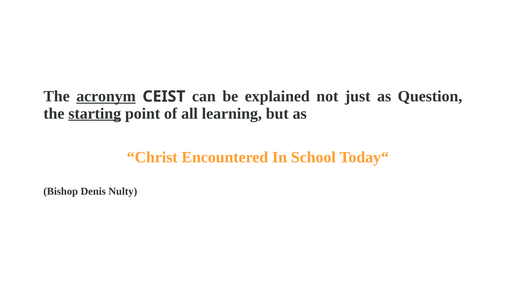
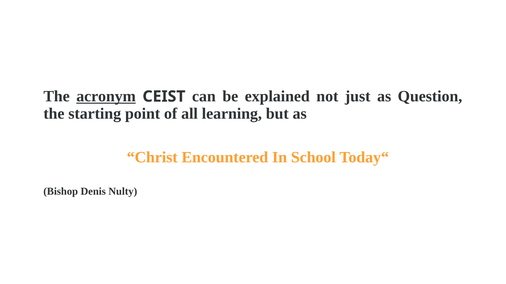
starting underline: present -> none (95, 114)
